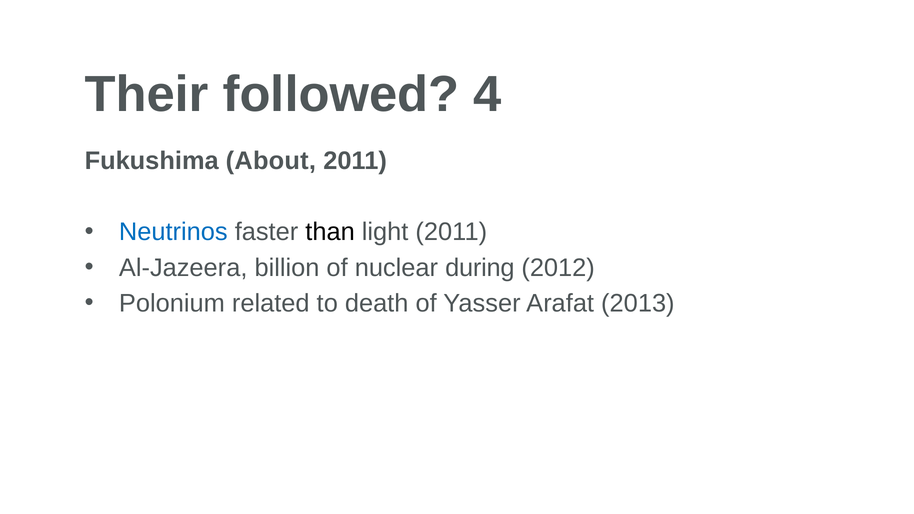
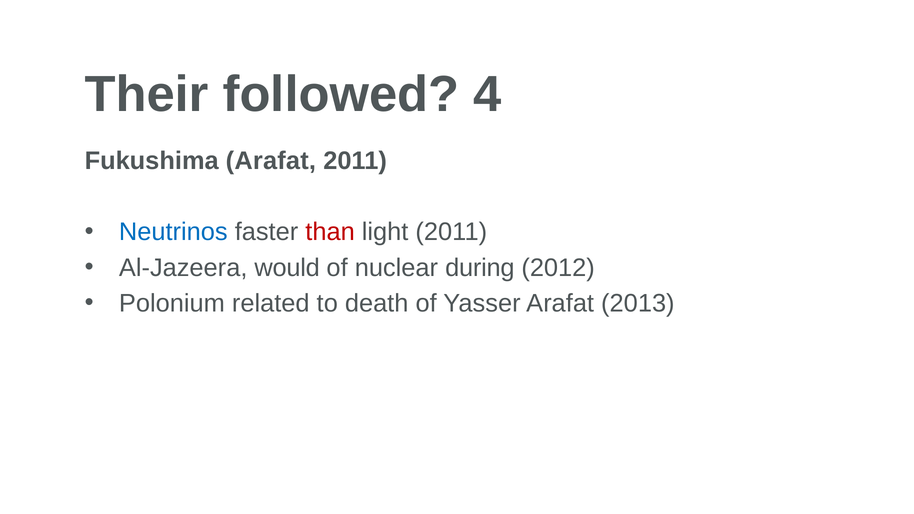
Fukushima About: About -> Arafat (271, 161)
than colour: black -> red (330, 232)
billion: billion -> would (287, 268)
